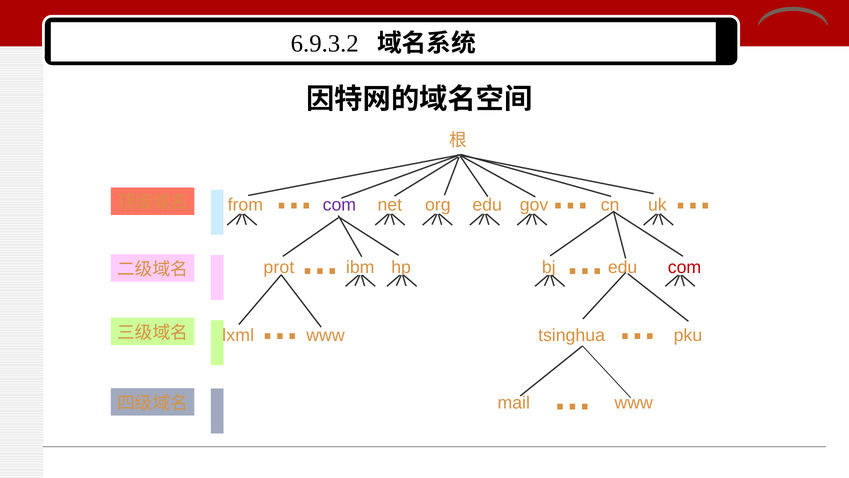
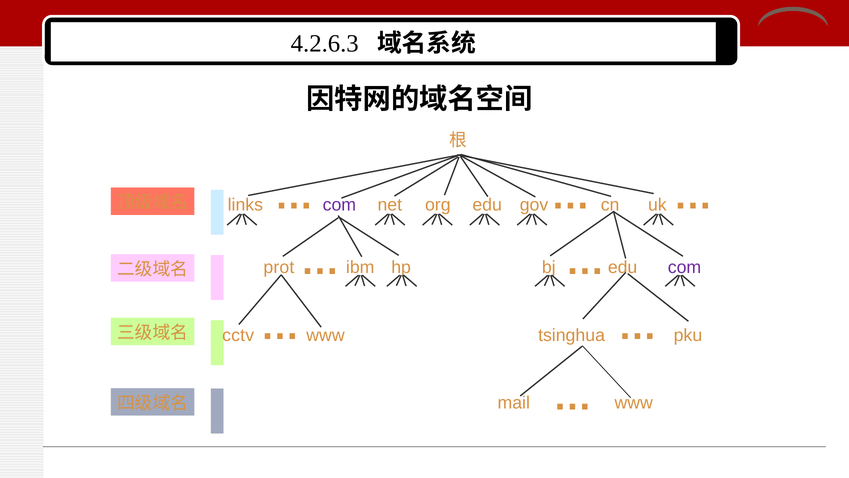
6.9.3.2: 6.9.3.2 -> 4.2.6.3 (325, 44)
from: from -> links (245, 205)
com colour: red -> purple (685, 267)
lxml: lxml -> cctv (238, 335)
